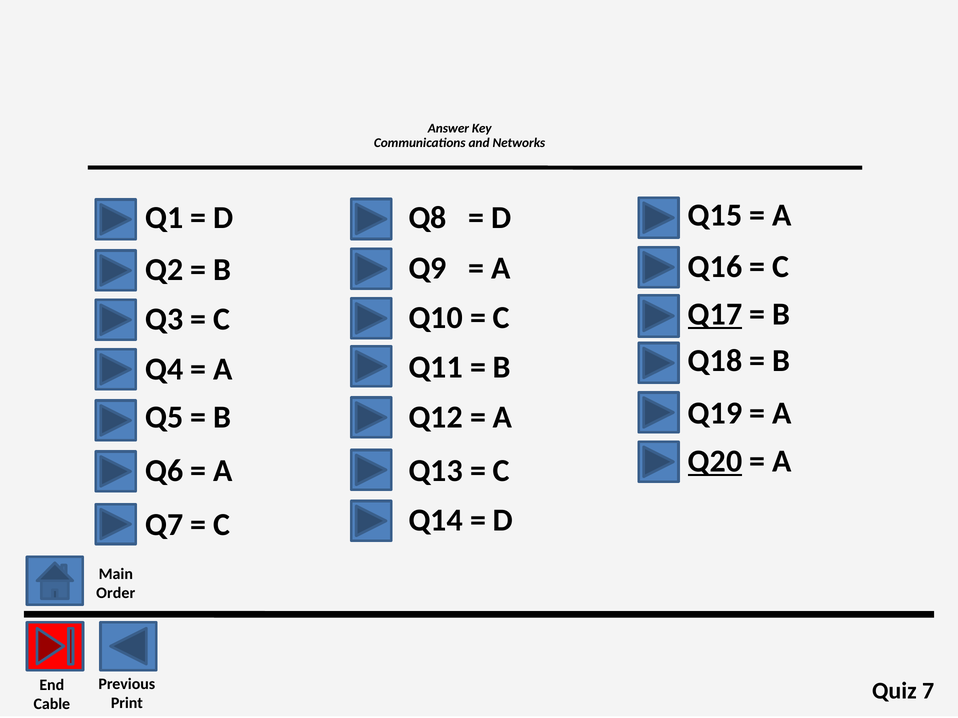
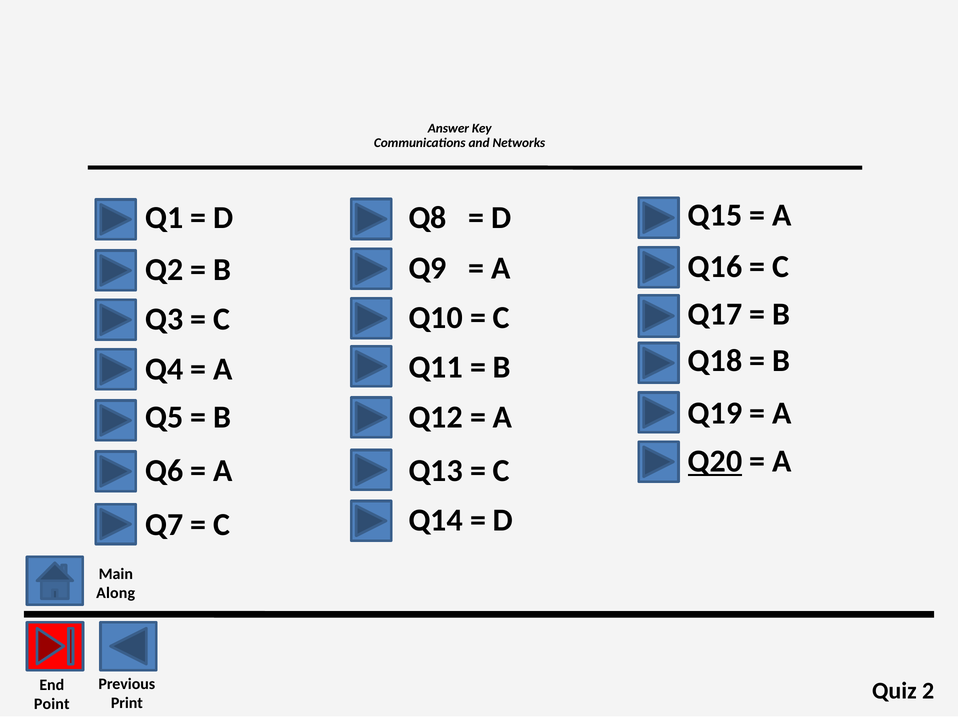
Q17 underline: present -> none (715, 315)
Order: Order -> Along (116, 593)
7: 7 -> 2 (928, 691)
Cable: Cable -> Point (52, 705)
